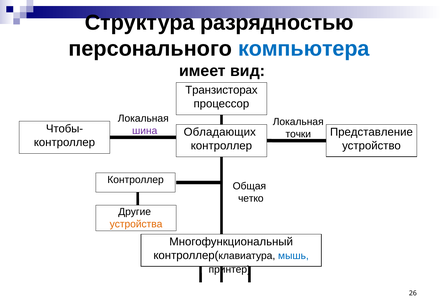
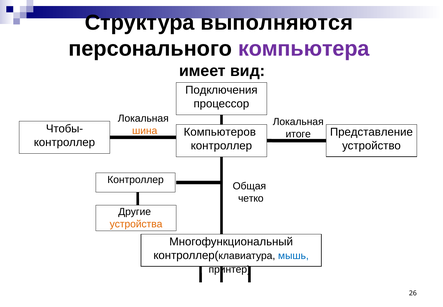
разрядностью: разрядностью -> выполняются (277, 23)
компьютера colour: blue -> purple (304, 49)
Транзисторах: Транзисторах -> Подключения (221, 90)
шина colour: purple -> orange (145, 131)
Обладающих: Обладающих -> Компьютеров (220, 132)
точки: точки -> итоге (298, 134)
